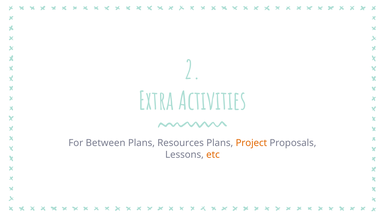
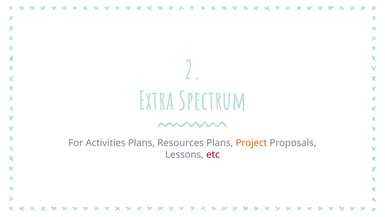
Activities: Activities -> Spectrum (212, 101)
Between: Between -> Activities (106, 143)
etc colour: orange -> red (213, 154)
